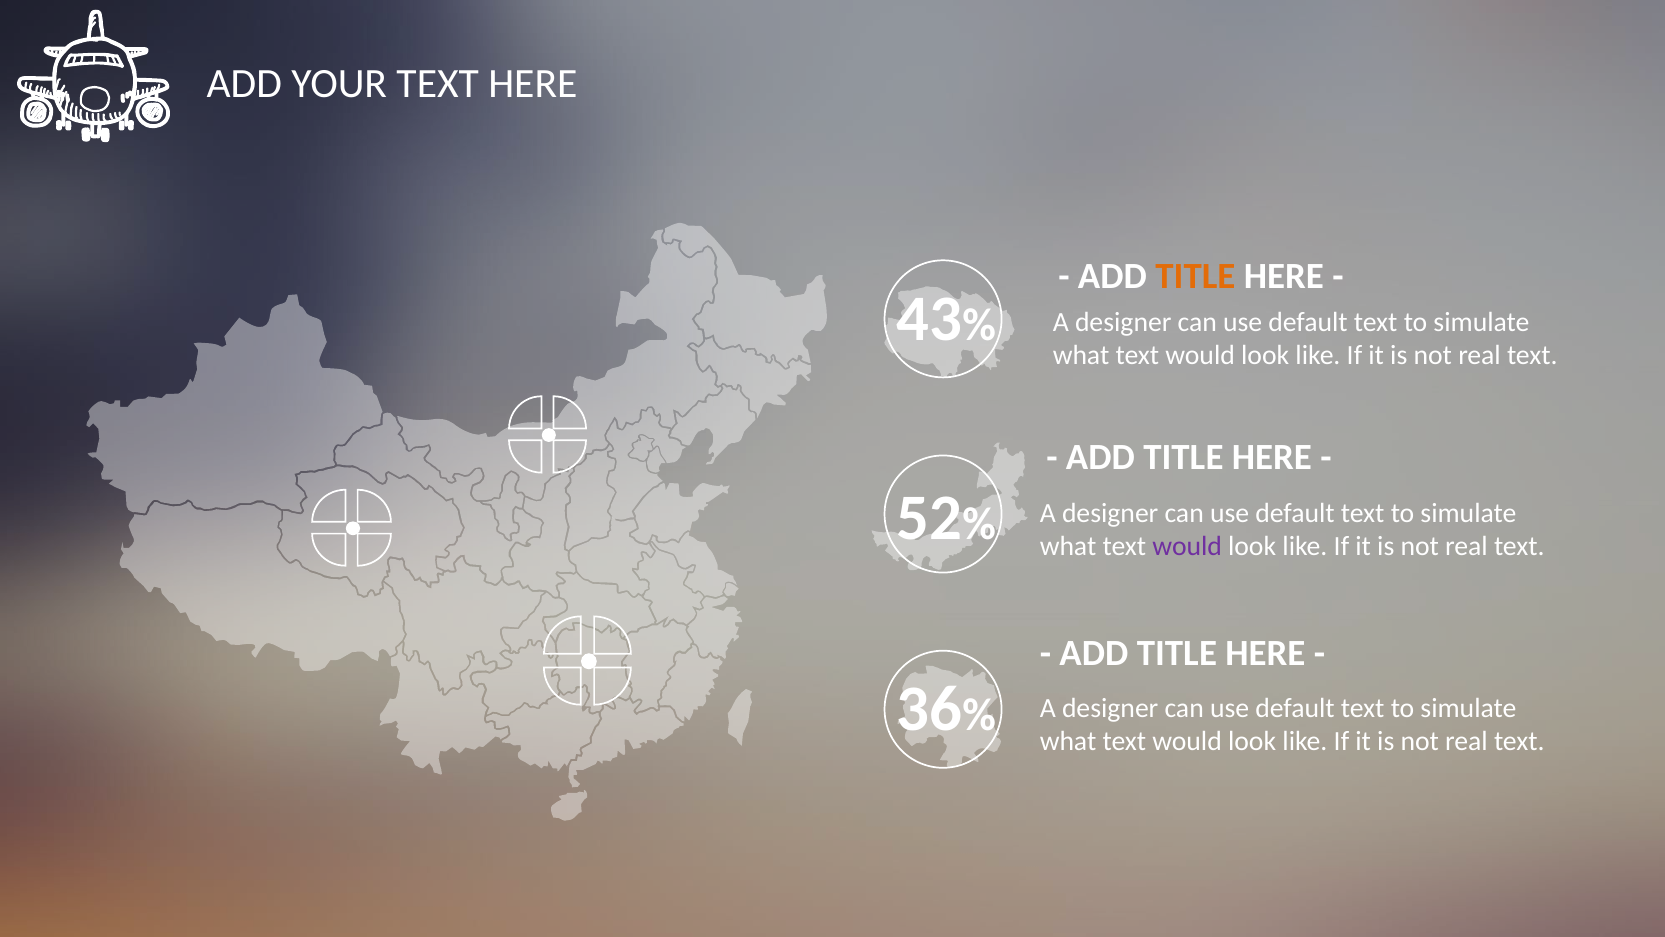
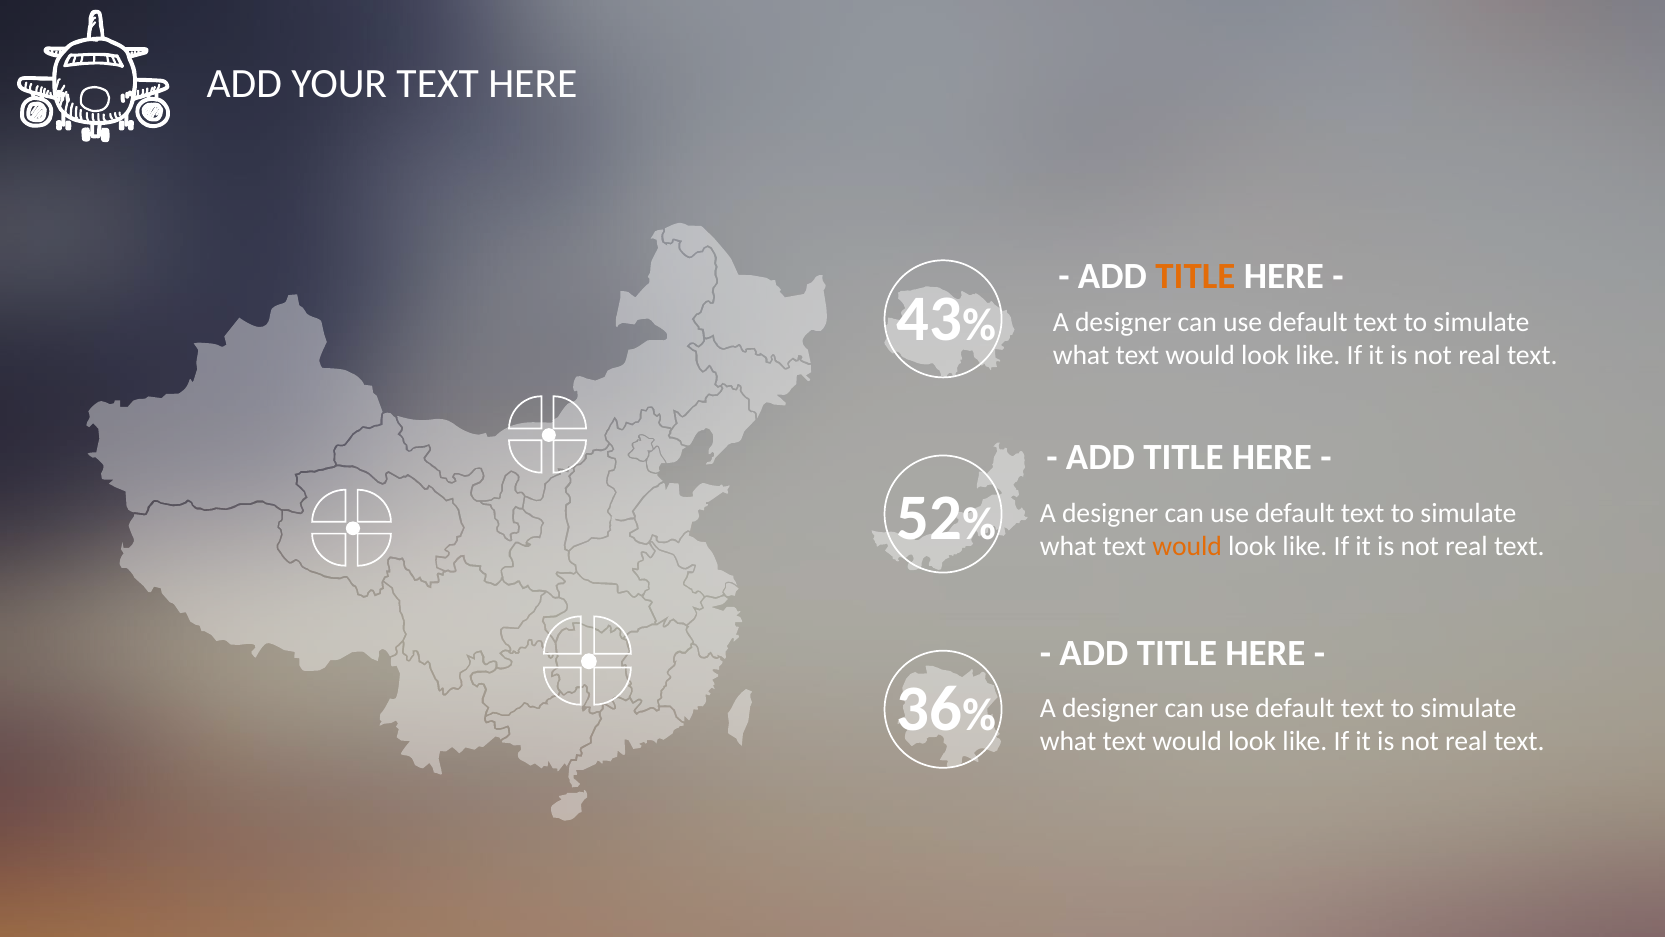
would colour: purple -> orange (1187, 546)
